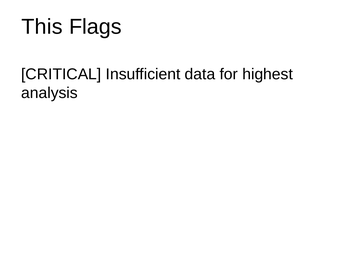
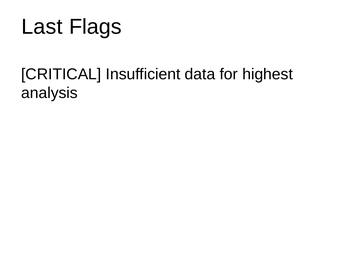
This: This -> Last (42, 27)
